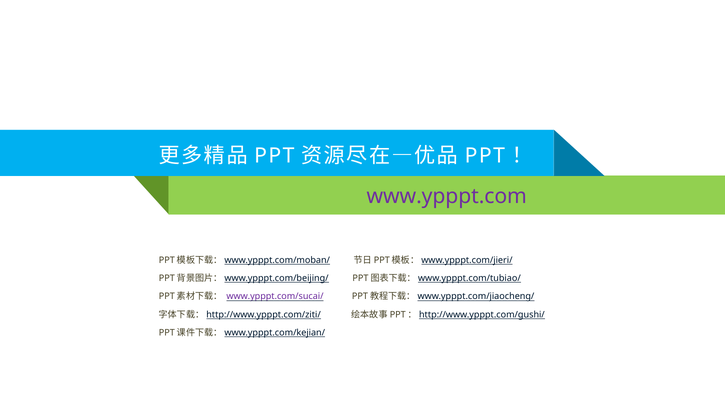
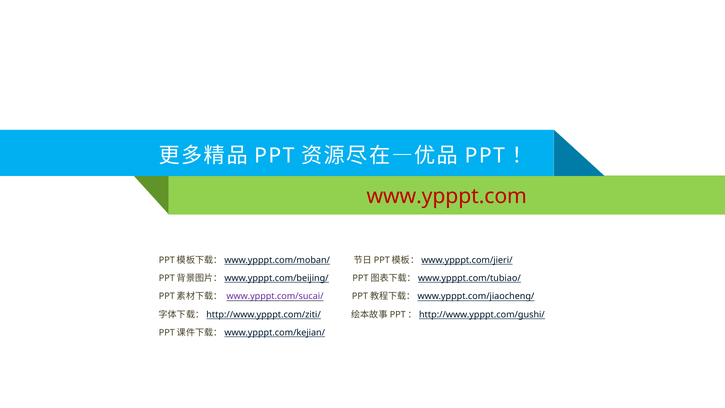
www.ypppt.com colour: purple -> red (447, 196)
